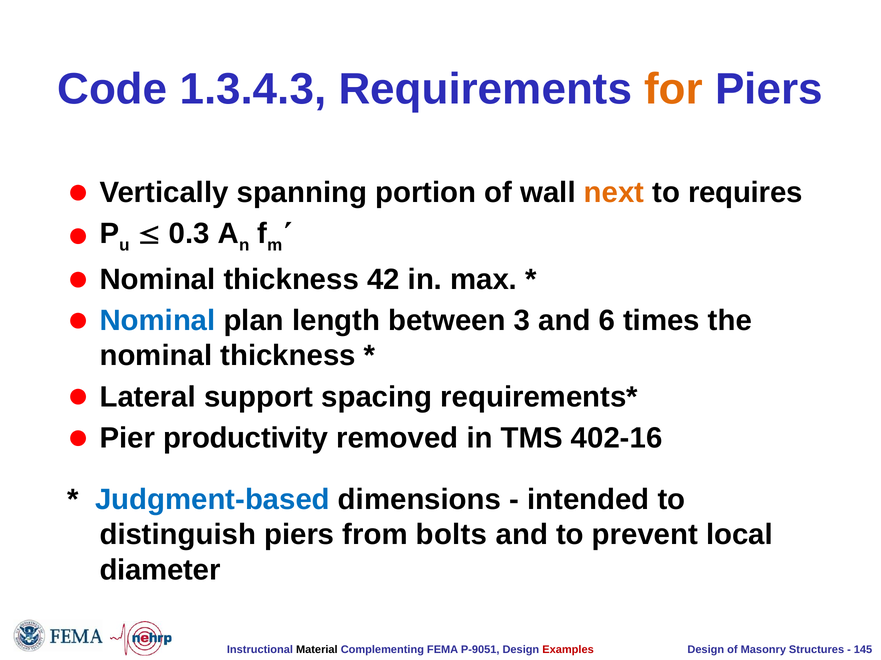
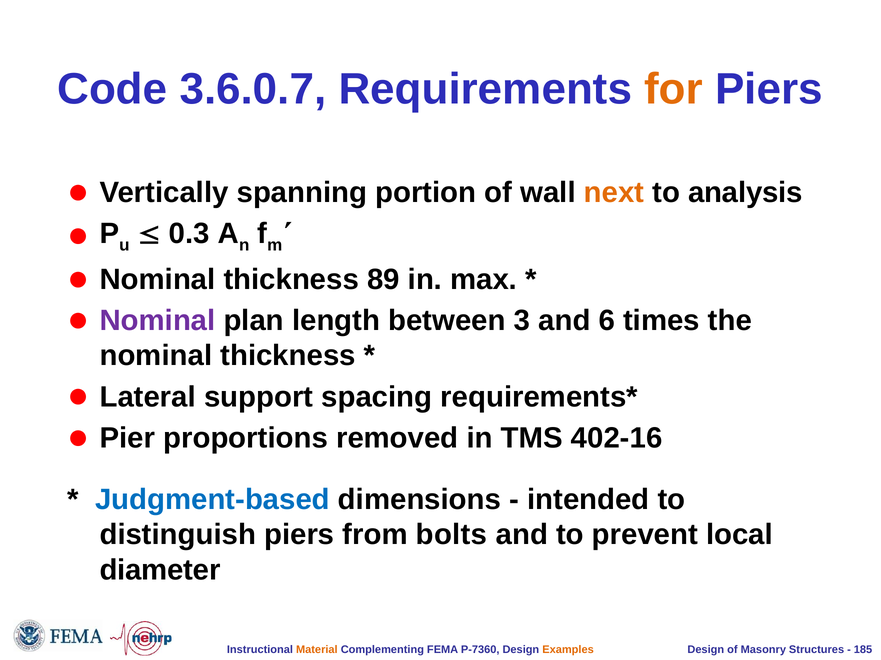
1.3.4.3: 1.3.4.3 -> 3.6.0.7 (253, 89)
requires: requires -> analysis (745, 193)
42: 42 -> 89 (383, 280)
Nominal colour: blue -> purple (158, 321)
productivity: productivity -> proportions (246, 438)
Material colour: black -> orange (317, 650)
P-9051: P-9051 -> P-7360 (480, 650)
Examples colour: red -> orange (568, 650)
145: 145 -> 185 (863, 650)
